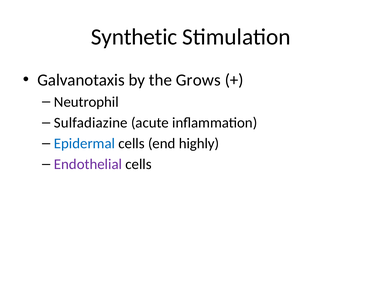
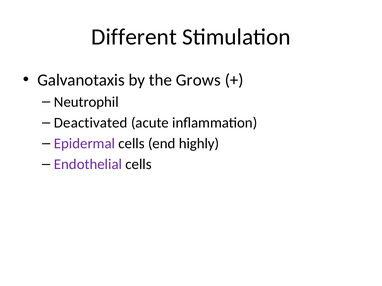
Synthetic: Synthetic -> Different (134, 37)
Sulfadiazine: Sulfadiazine -> Deactivated (91, 123)
Epidermal colour: blue -> purple (84, 144)
